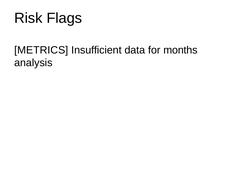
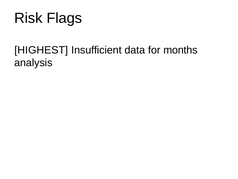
METRICS: METRICS -> HIGHEST (41, 50)
